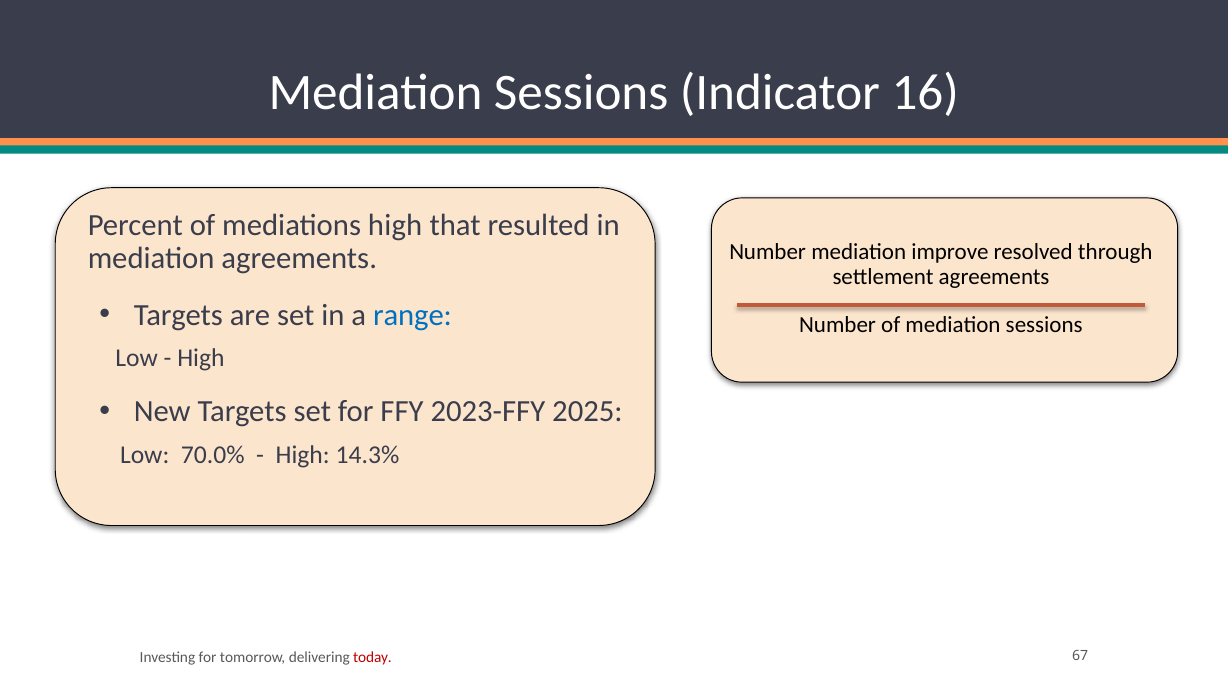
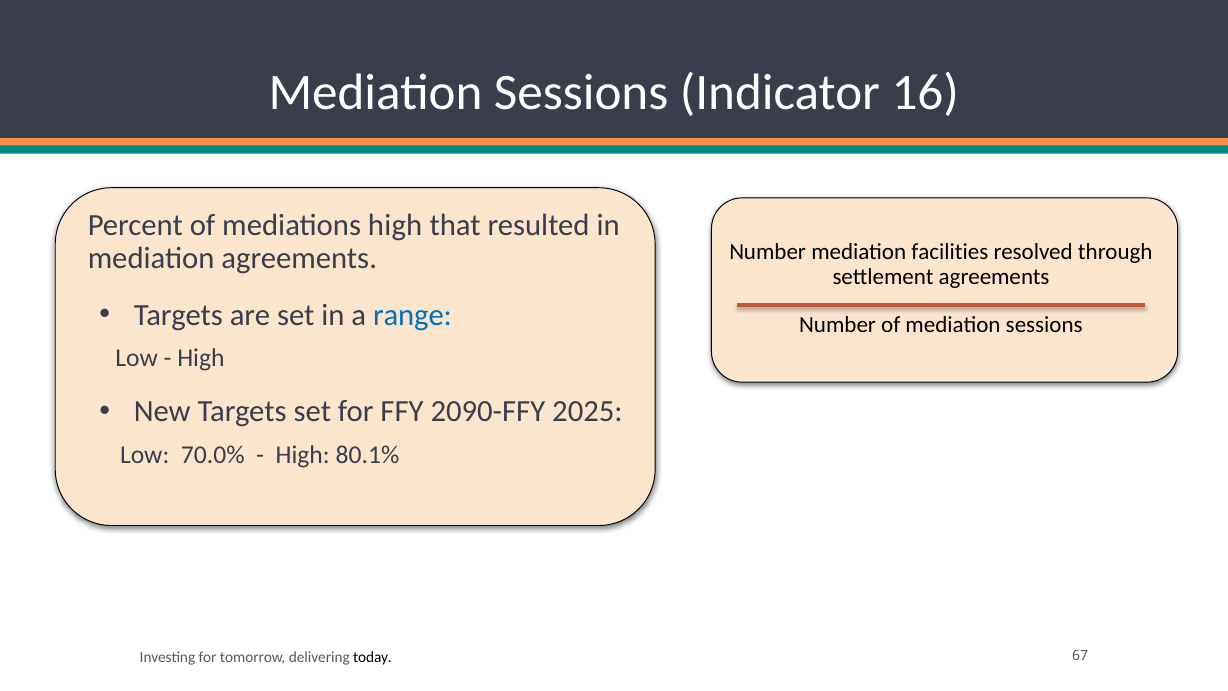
improve: improve -> facilities (950, 252)
2023-FFY: 2023-FFY -> 2090-FFY (488, 412)
14.3%: 14.3% -> 80.1% (367, 455)
today colour: red -> black (373, 657)
